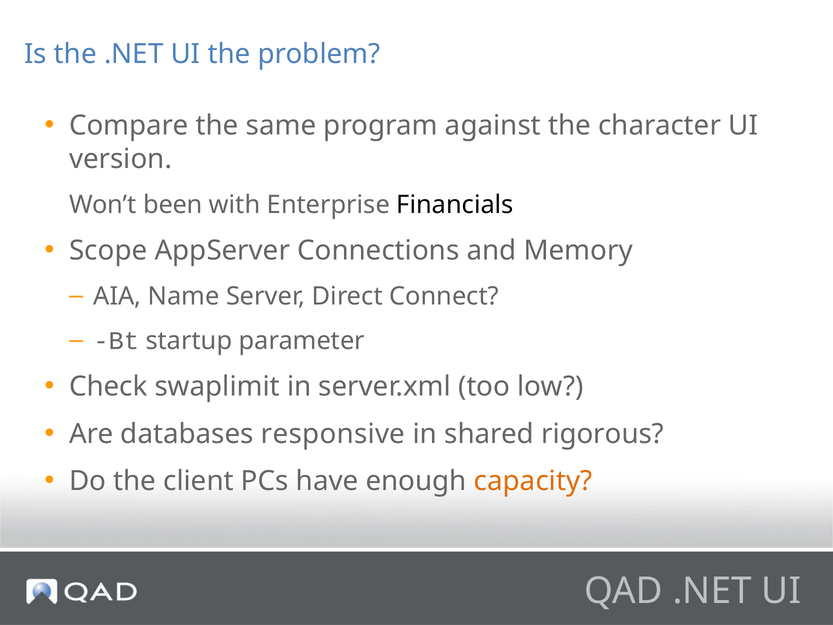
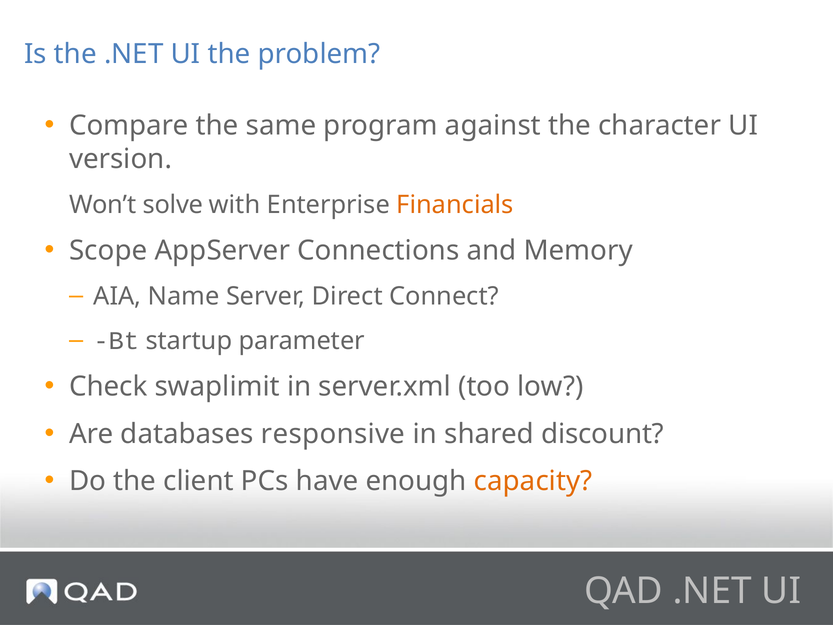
been: been -> solve (173, 205)
Financials colour: black -> orange (455, 205)
rigorous: rigorous -> discount (603, 434)
